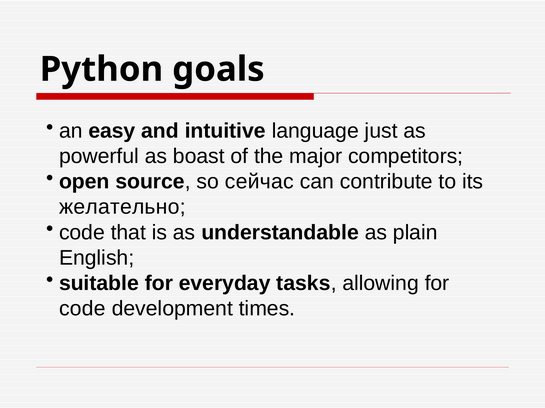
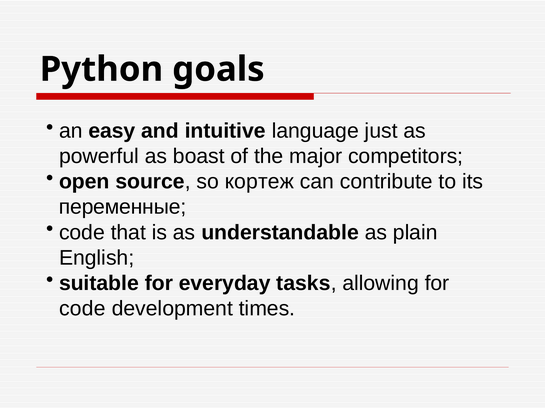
сейчас: сейчас -> кортеж (259, 182)
желательно: желательно -> переменные (123, 207)
